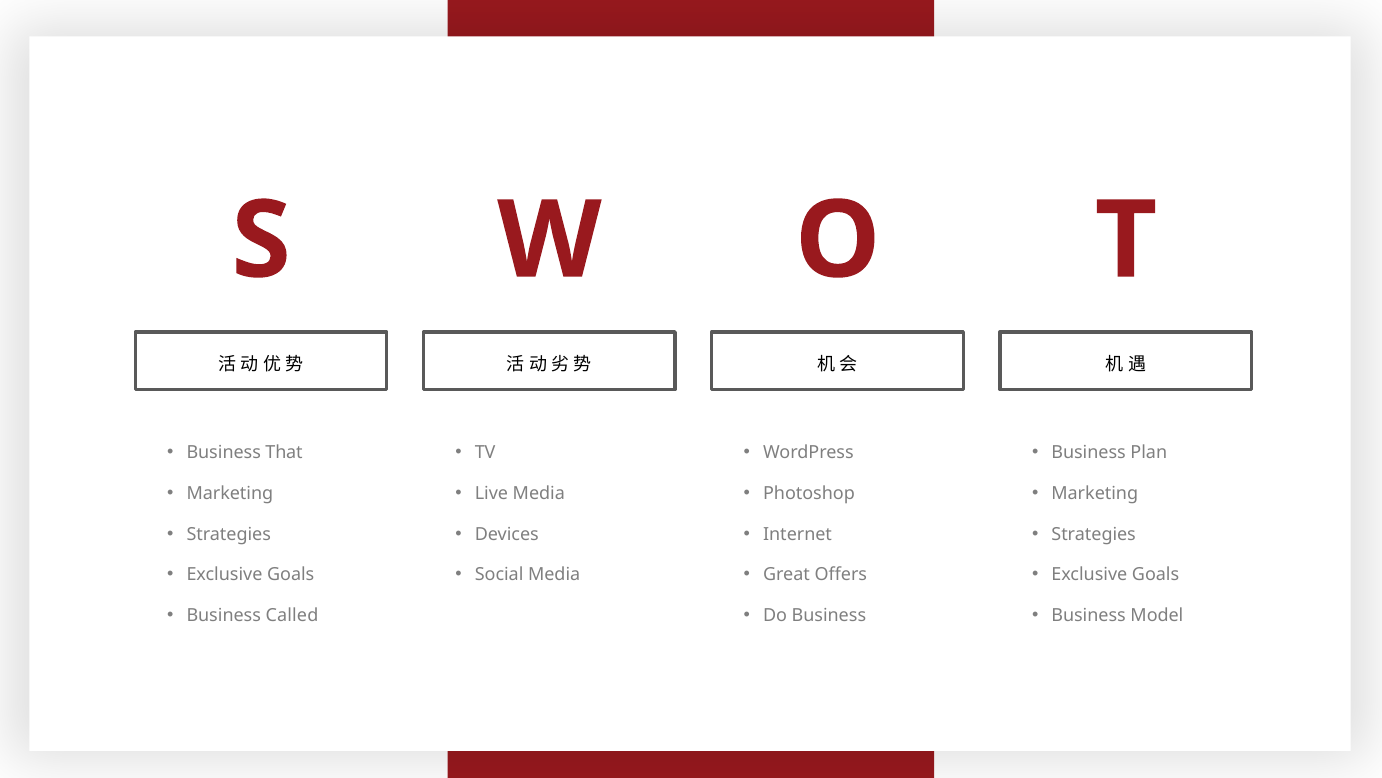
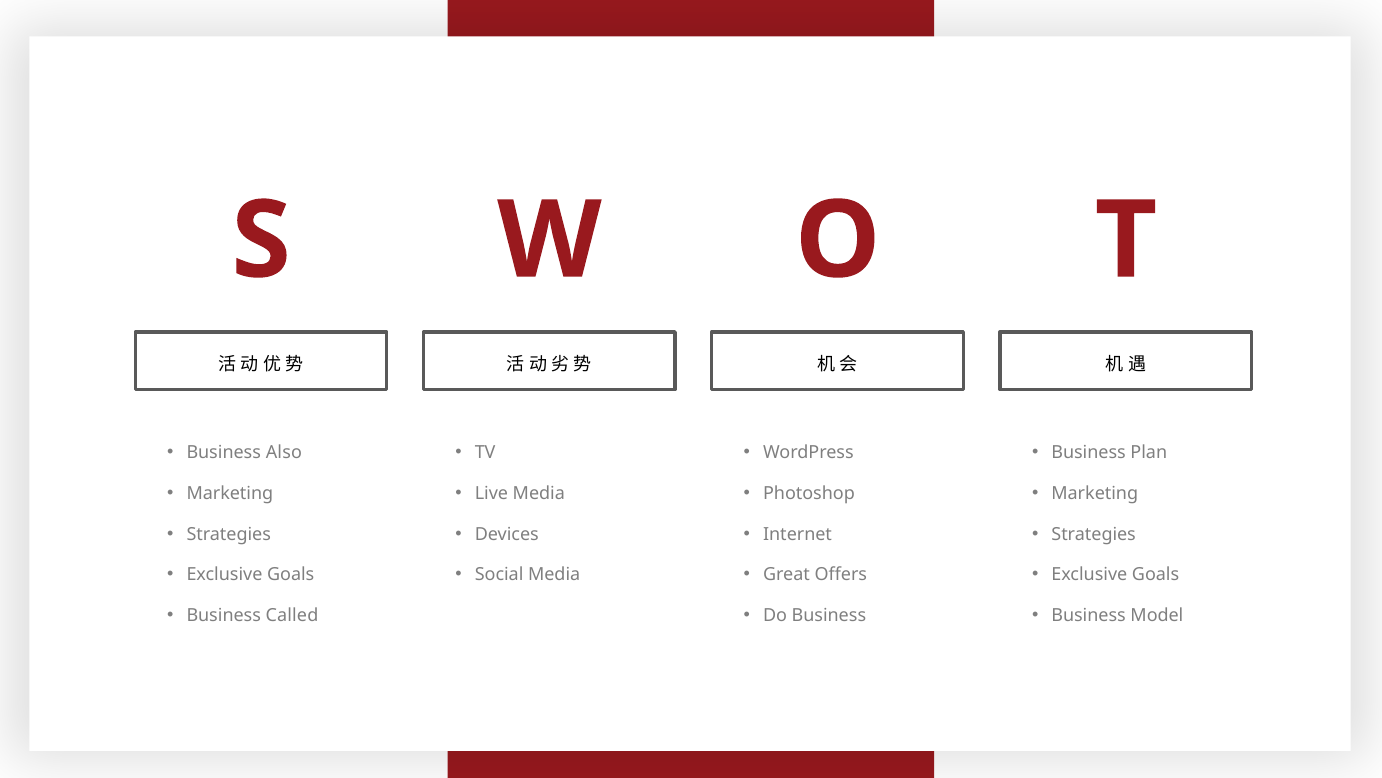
That: That -> Also (284, 453)
